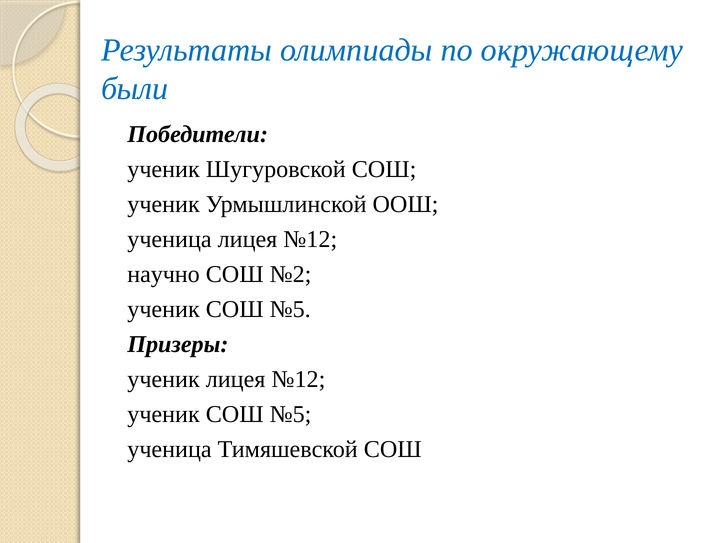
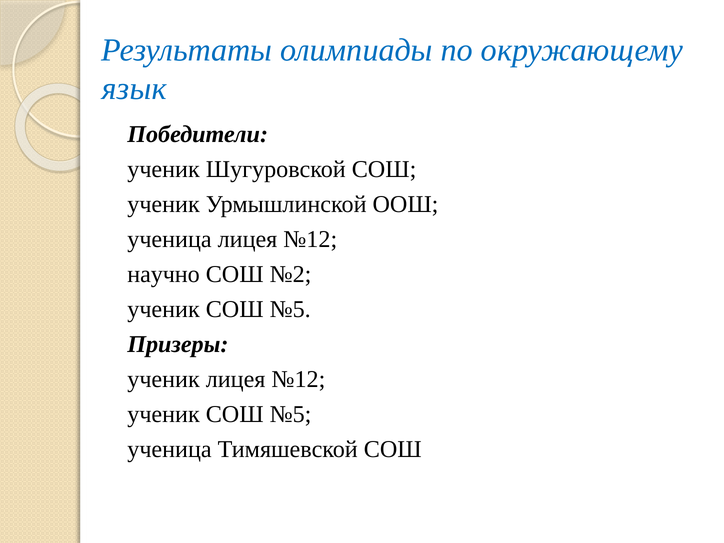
были: были -> язык (134, 89)
